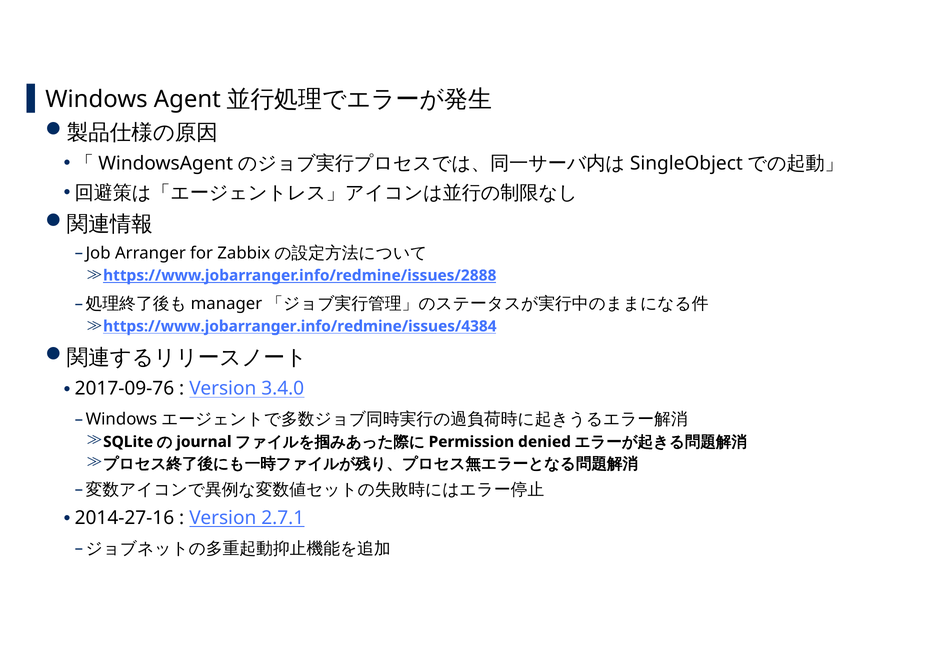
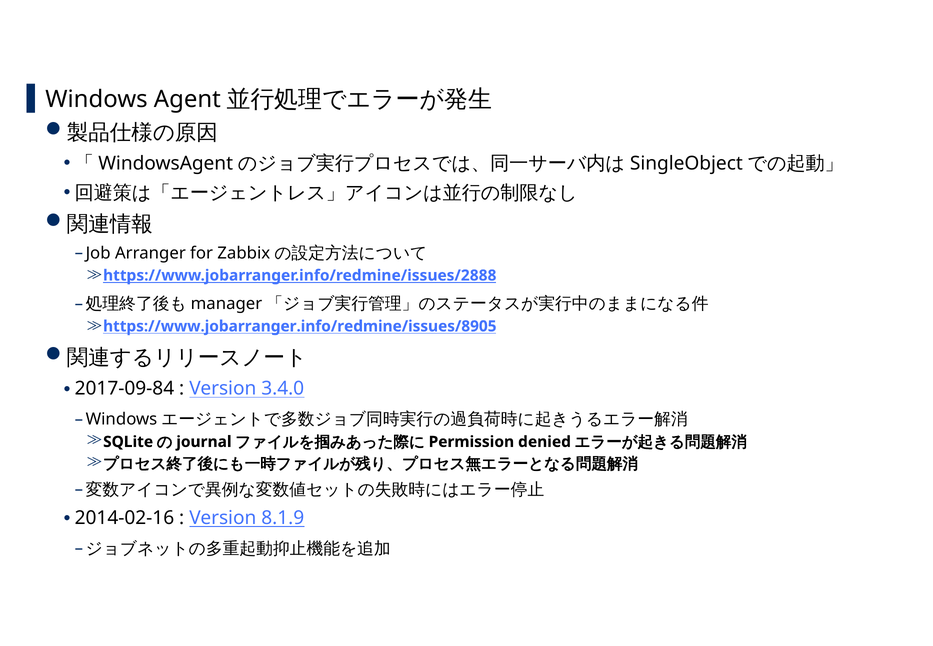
https://www.jobarranger.info/redmine/issues/4384: https://www.jobarranger.info/redmine/issues/4384 -> https://www.jobarranger.info/redmine/issues/8905 (300, 326)
2017-09-76: 2017-09-76 -> 2017-09-84 (124, 388)
2014-27-16: 2014-27-16 -> 2014-02-16 (124, 518)
2.7.1: 2.7.1 -> 8.1.9 (283, 518)
